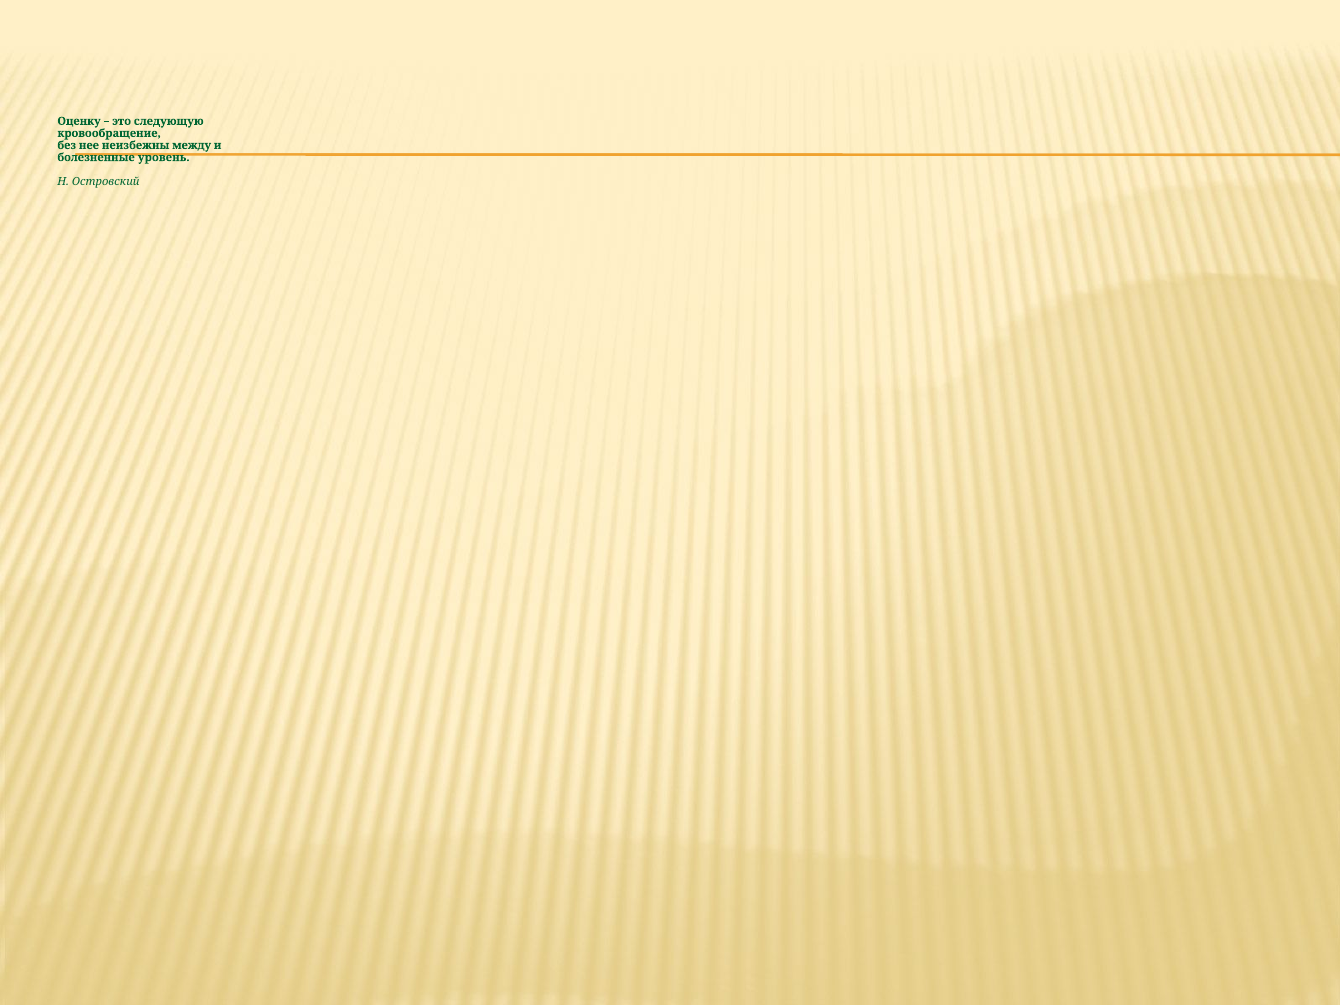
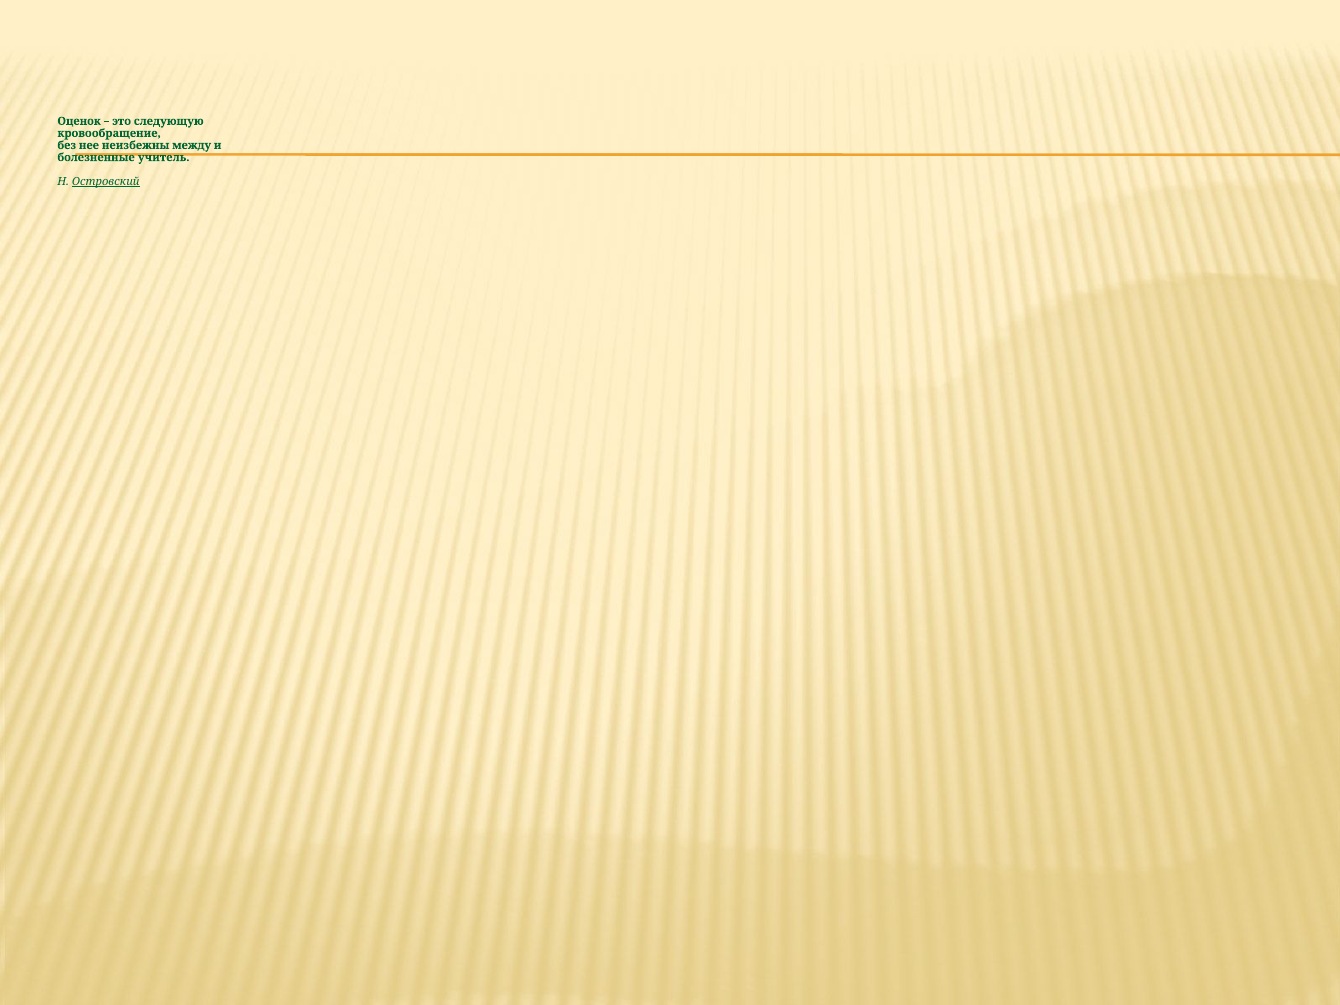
Оценку: Оценку -> Оценок (79, 121)
уровень: уровень -> учитель (164, 157)
Островский underline: none -> present (106, 182)
